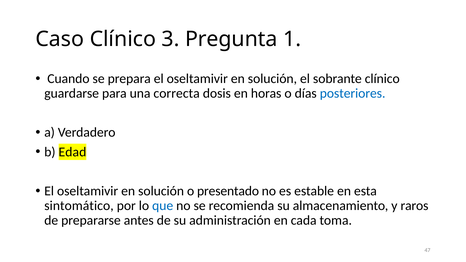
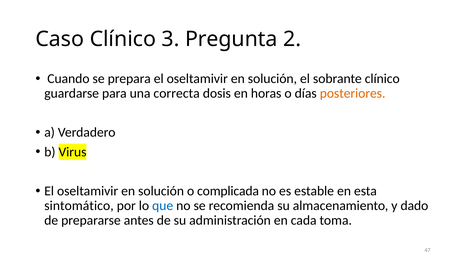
1: 1 -> 2 (292, 39)
posteriores colour: blue -> orange (353, 93)
Edad: Edad -> Virus (73, 152)
presentado: presentado -> complicada (228, 191)
raros: raros -> dado (414, 206)
